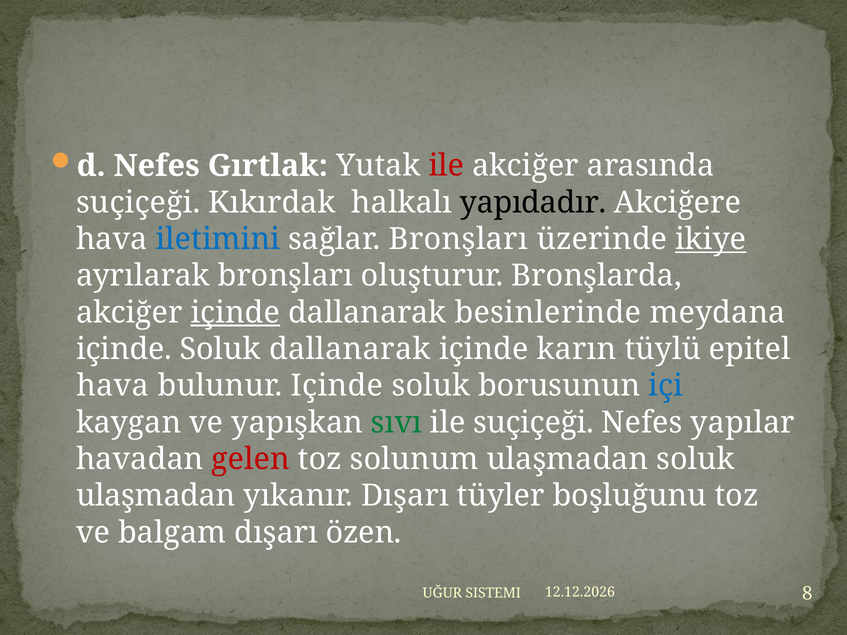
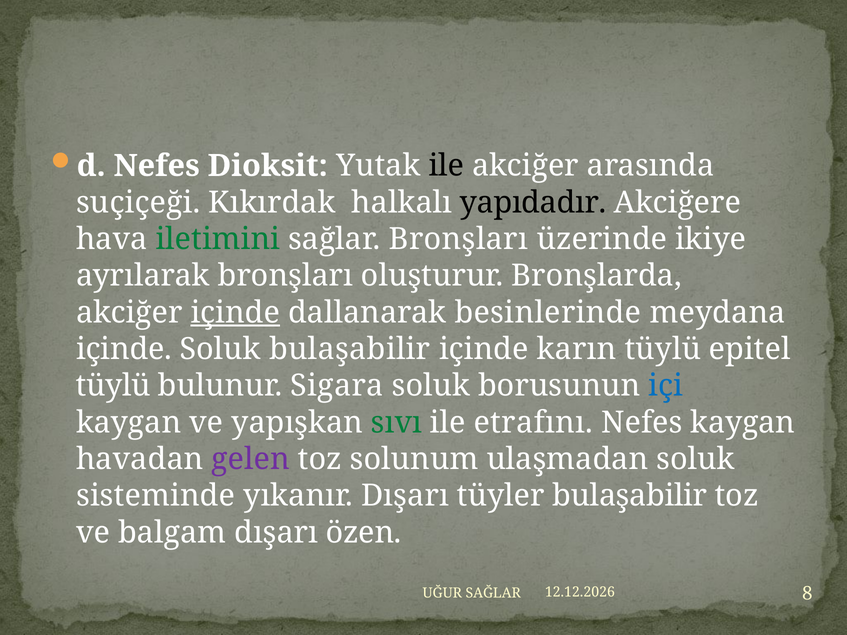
Gırtlak: Gırtlak -> Dioksit (268, 166)
ile colour: red -> black (446, 166)
iletimini colour: blue -> green (218, 239)
ikiye underline: present -> none (711, 239)
Soluk dallanarak: dallanarak -> bulaşabilir (350, 349)
hava: hava -> tüylü (113, 386)
bulunur Içinde: Içinde -> Sigara (337, 386)
ile suçiçeği: suçiçeği -> etrafını (533, 423)
Nefes yapılar: yapılar -> kaygan (743, 423)
gelen colour: red -> purple (251, 459)
ulaşmadan: ulaşmadan -> sisteminde (156, 496)
tüyler boşluğunu: boşluğunu -> bulaşabilir (630, 496)
UĞUR SISTEMI: SISTEMI -> SAĞLAR (493, 593)
